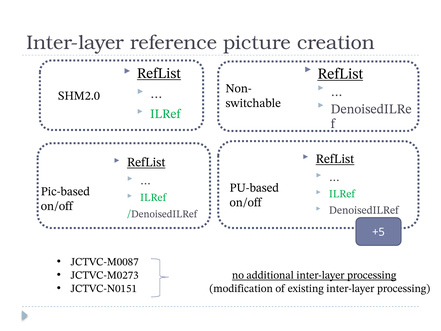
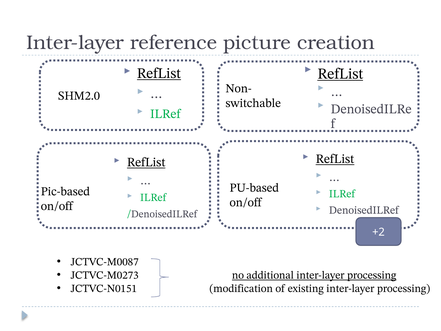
+5: +5 -> +2 (378, 232)
